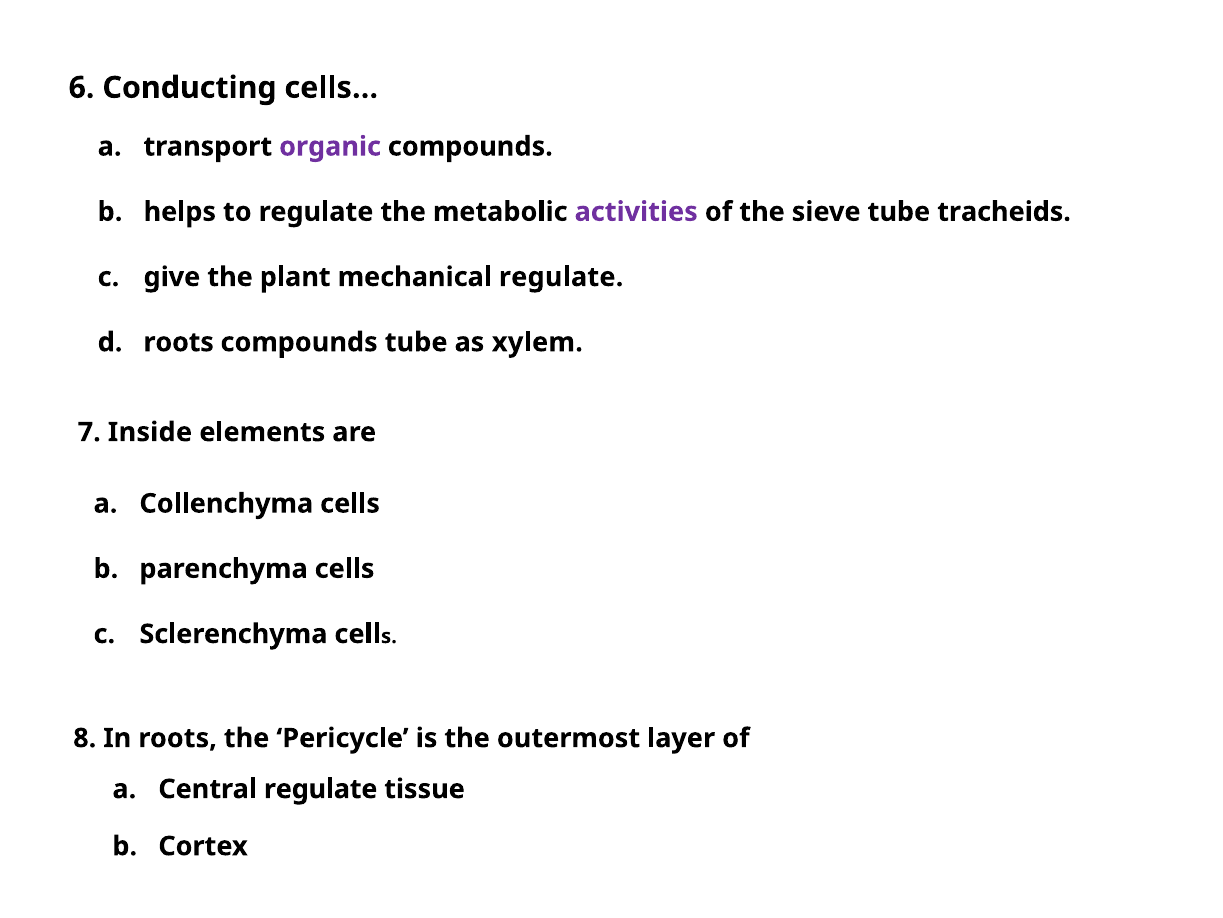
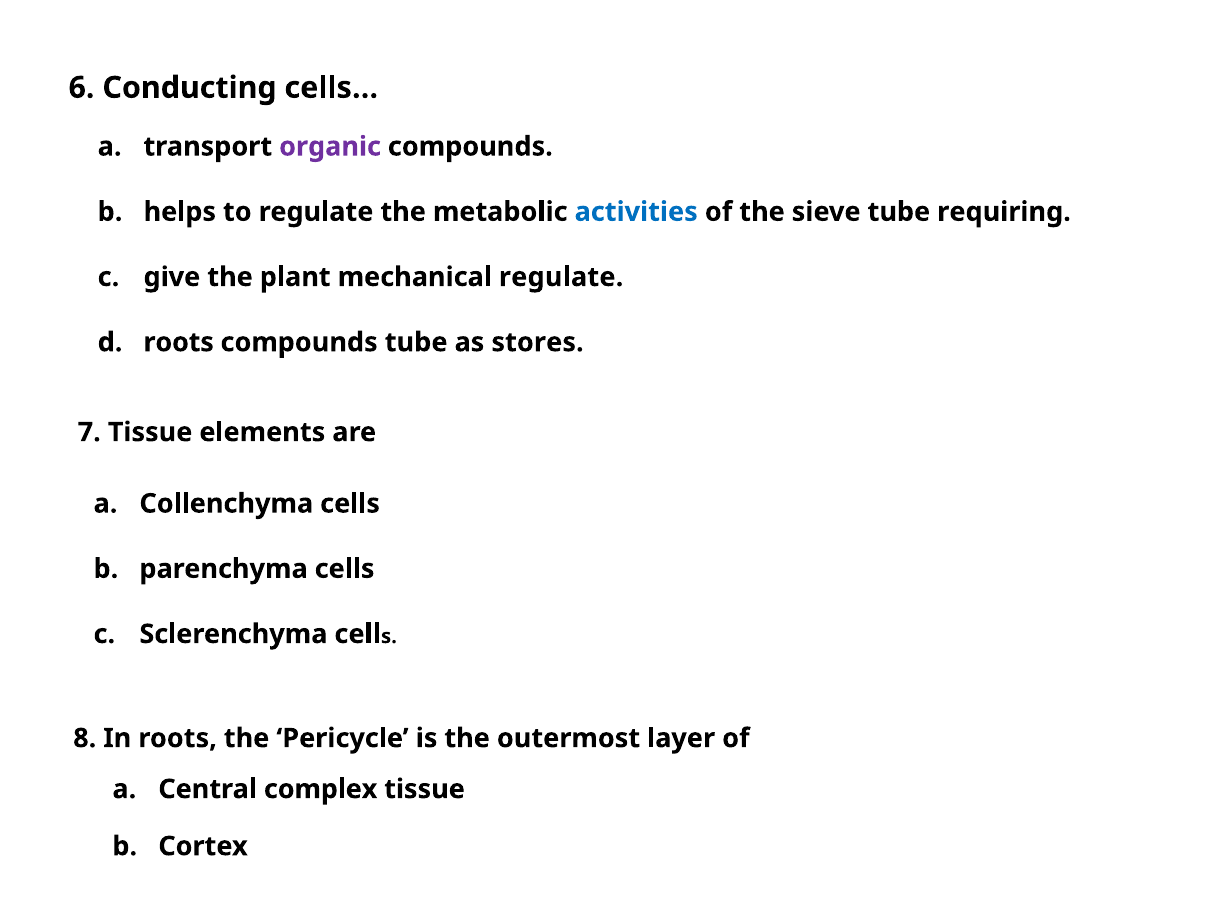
activities colour: purple -> blue (636, 212)
tracheids: tracheids -> requiring (1004, 212)
xylem: xylem -> stores (538, 342)
7 Inside: Inside -> Tissue (150, 432)
Central regulate: regulate -> complex (321, 789)
